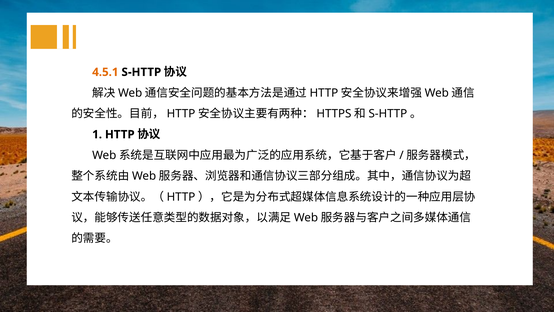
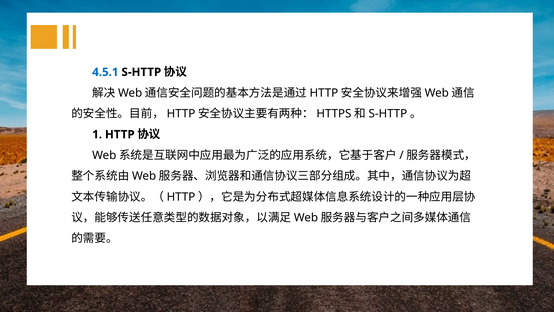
4.5.1 colour: orange -> blue (105, 72)
